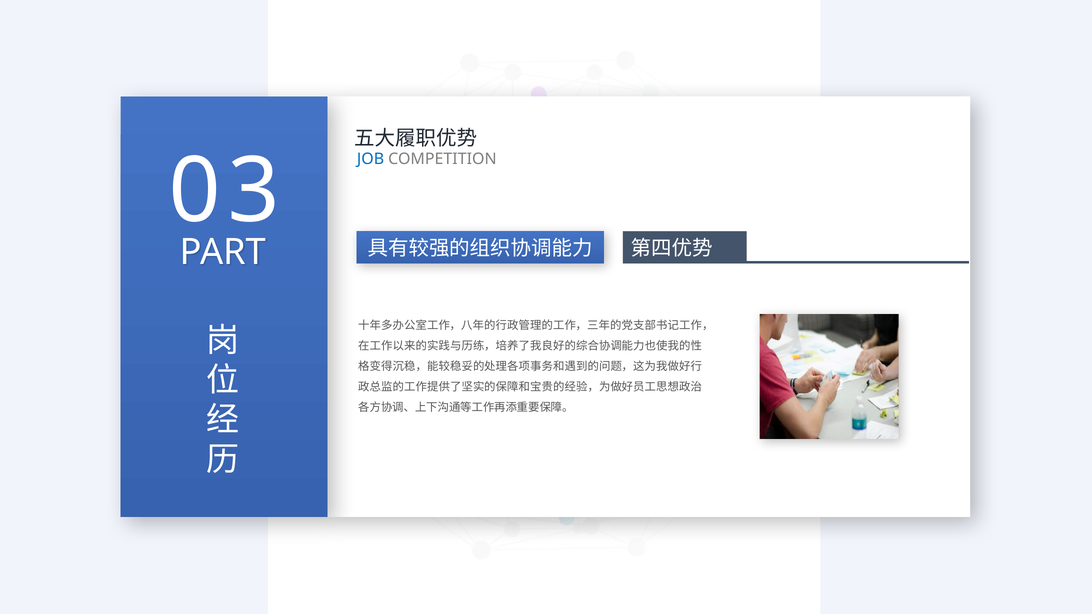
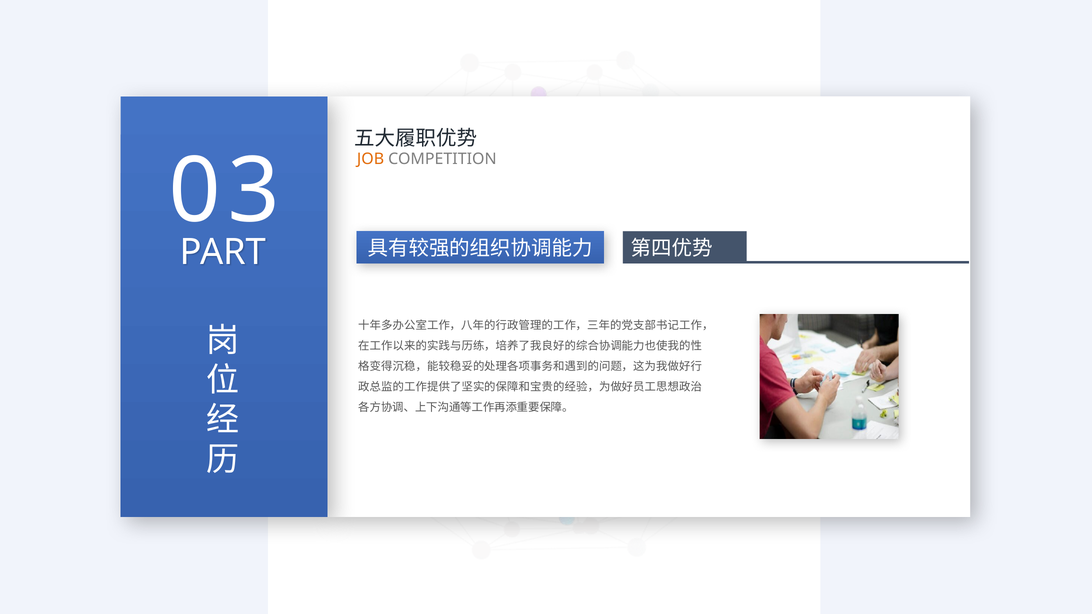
JOB colour: blue -> orange (371, 159)
